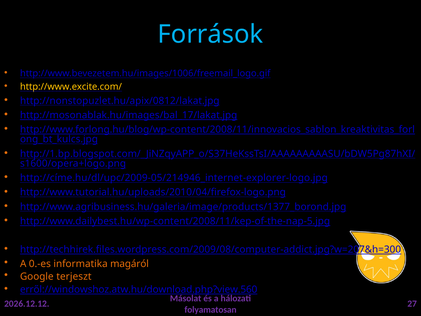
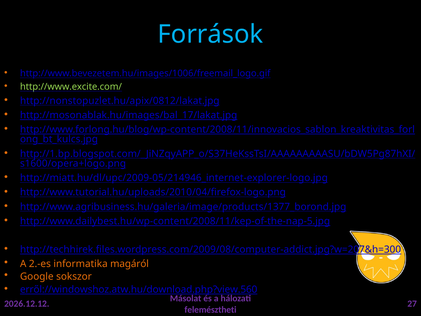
http://www.excite.com/ colour: yellow -> light green (71, 87)
http://címe.hu/dl/upc/2009-05/214946_internet-explorer-logo.jpg: http://címe.hu/dl/upc/2009-05/214946_internet-explorer-logo.jpg -> http://miatt.hu/dl/upc/2009-05/214946_internet-explorer-logo.jpg (174, 178)
0.-es: 0.-es -> 2.-es (40, 264)
terjeszt: terjeszt -> sokszor (74, 276)
folyamatosan: folyamatosan -> felemésztheti (210, 309)
